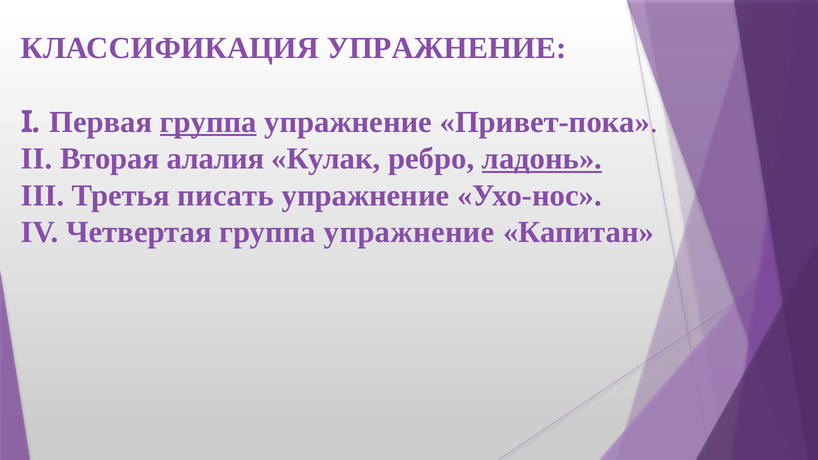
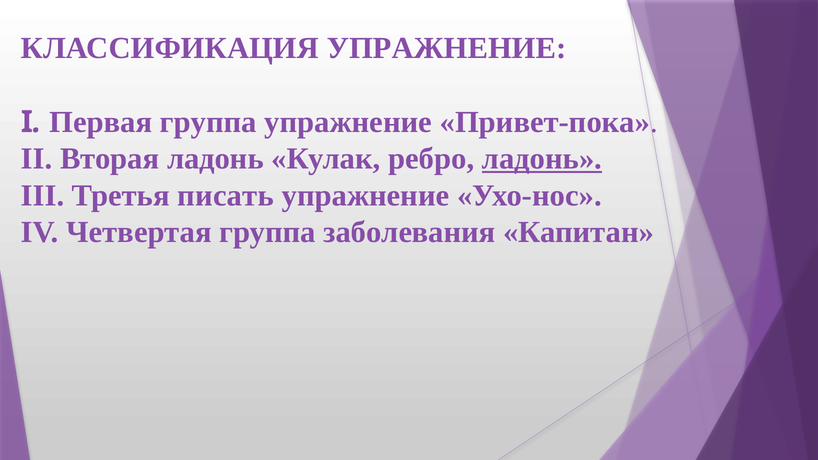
группа underline: present -> none (208, 122)
Вторая алалия: алалия -> ладонь (215, 159)
Четвертая группа упражнение: упражнение -> заболевания (409, 232)
